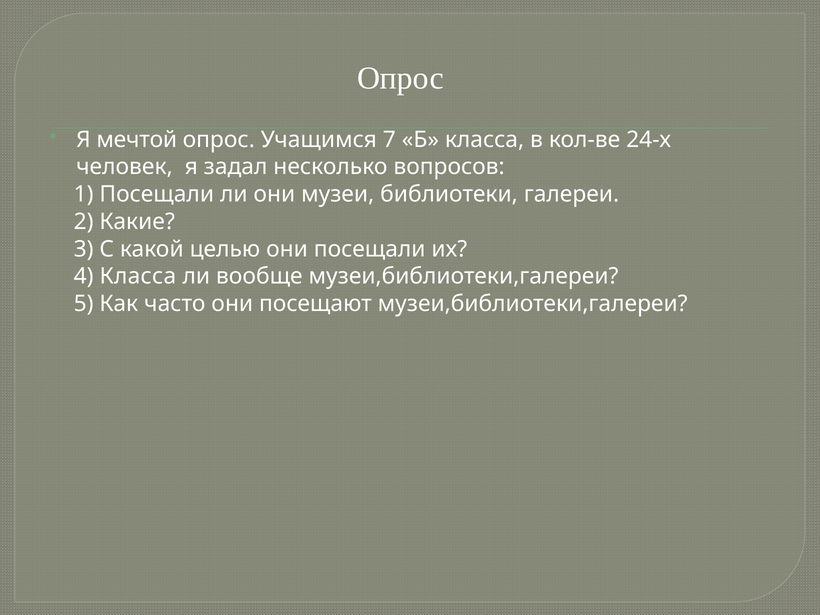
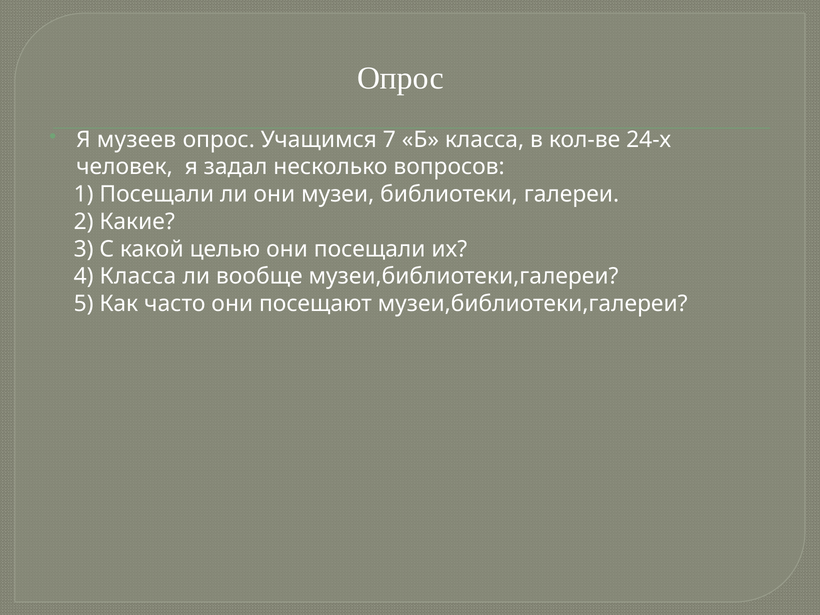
мечтой: мечтой -> музеев (137, 140)
